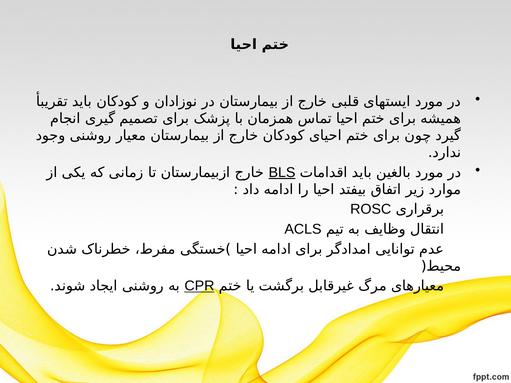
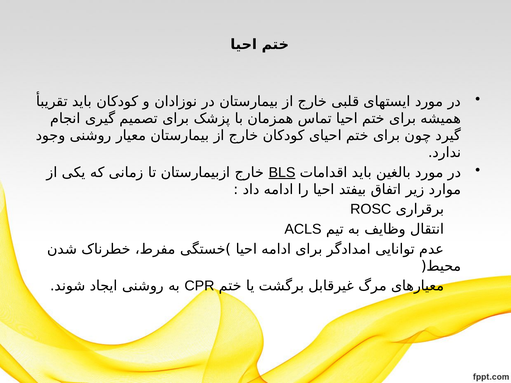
CPR underline: present -> none (199, 286)
